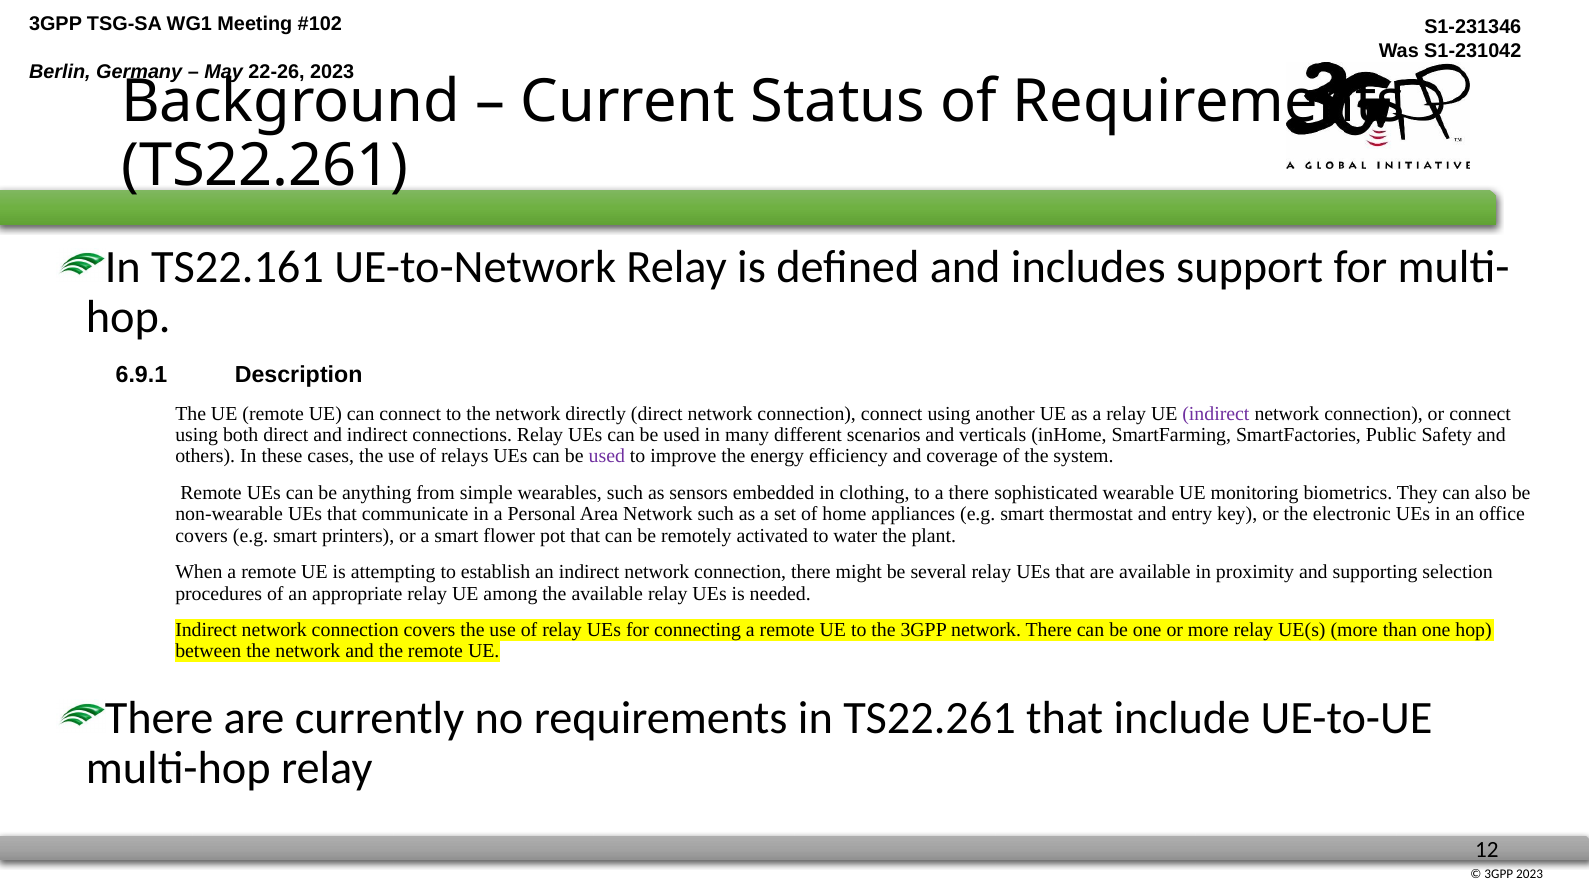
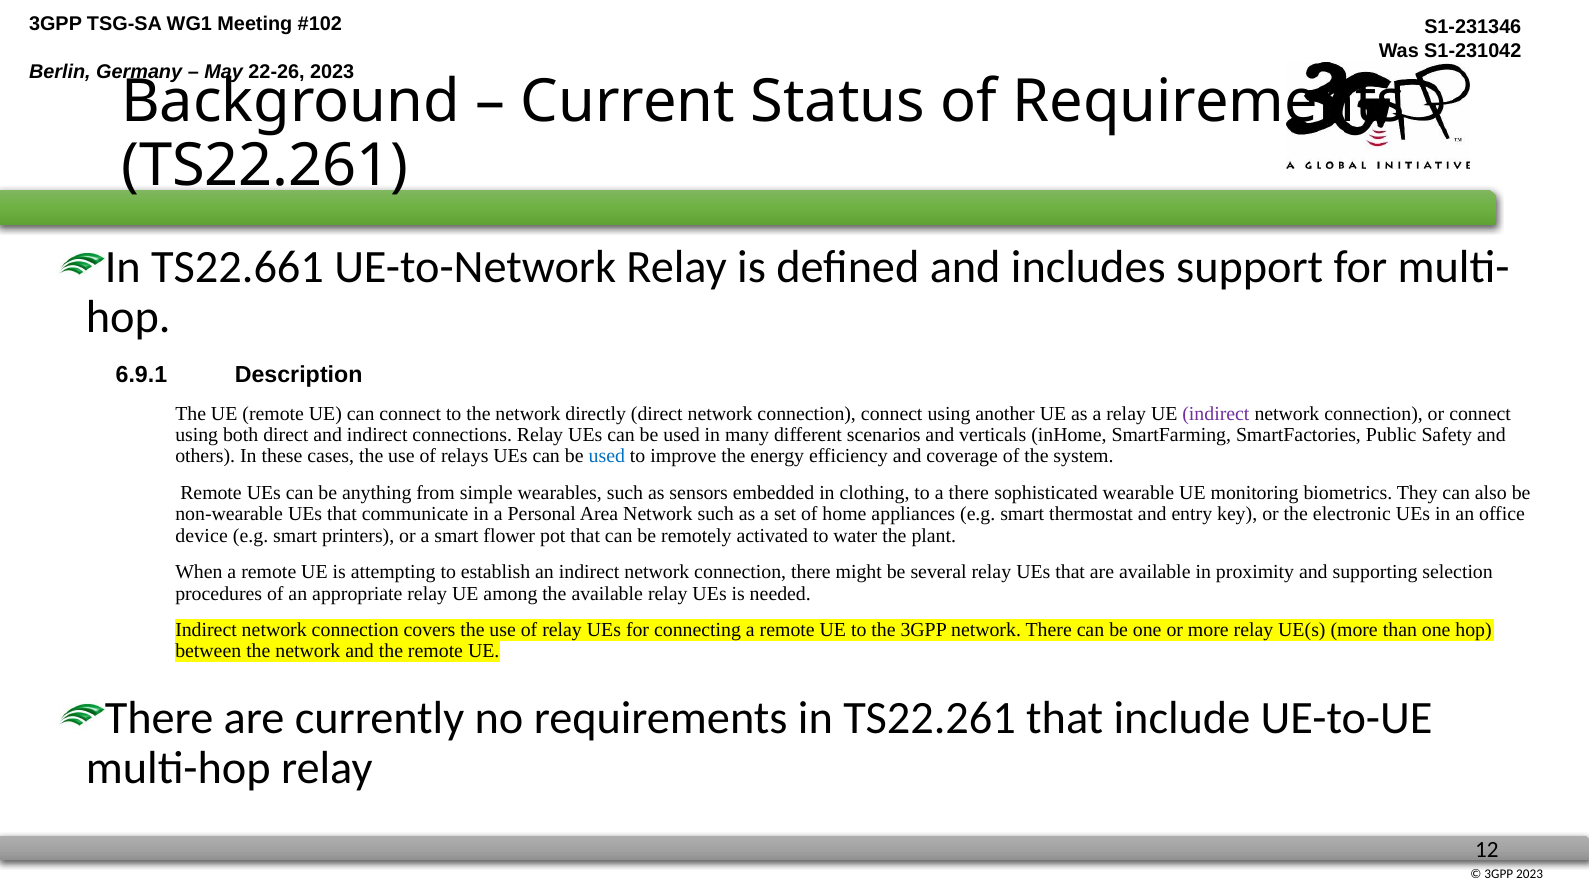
TS22.161: TS22.161 -> TS22.661 (237, 268)
used colour: purple -> blue (607, 456)
covers: covers -> device (202, 536)
